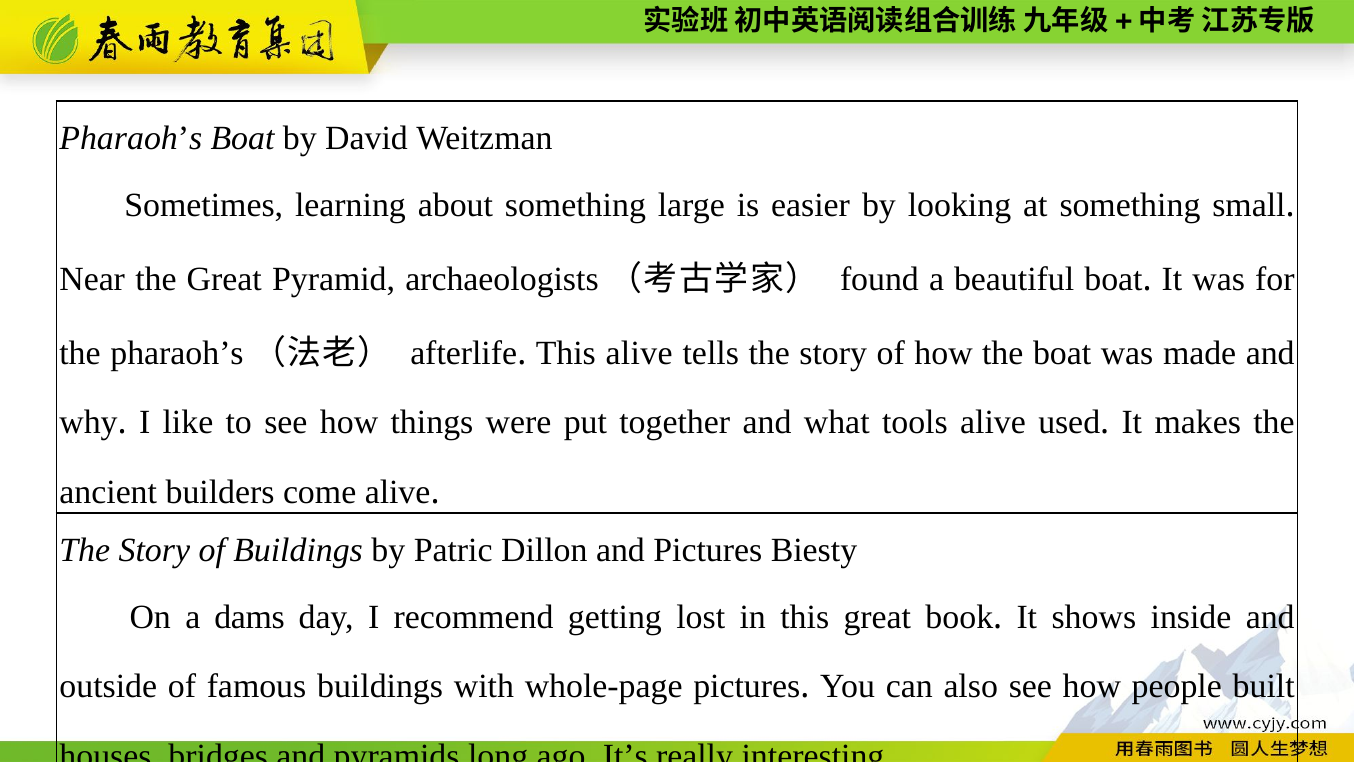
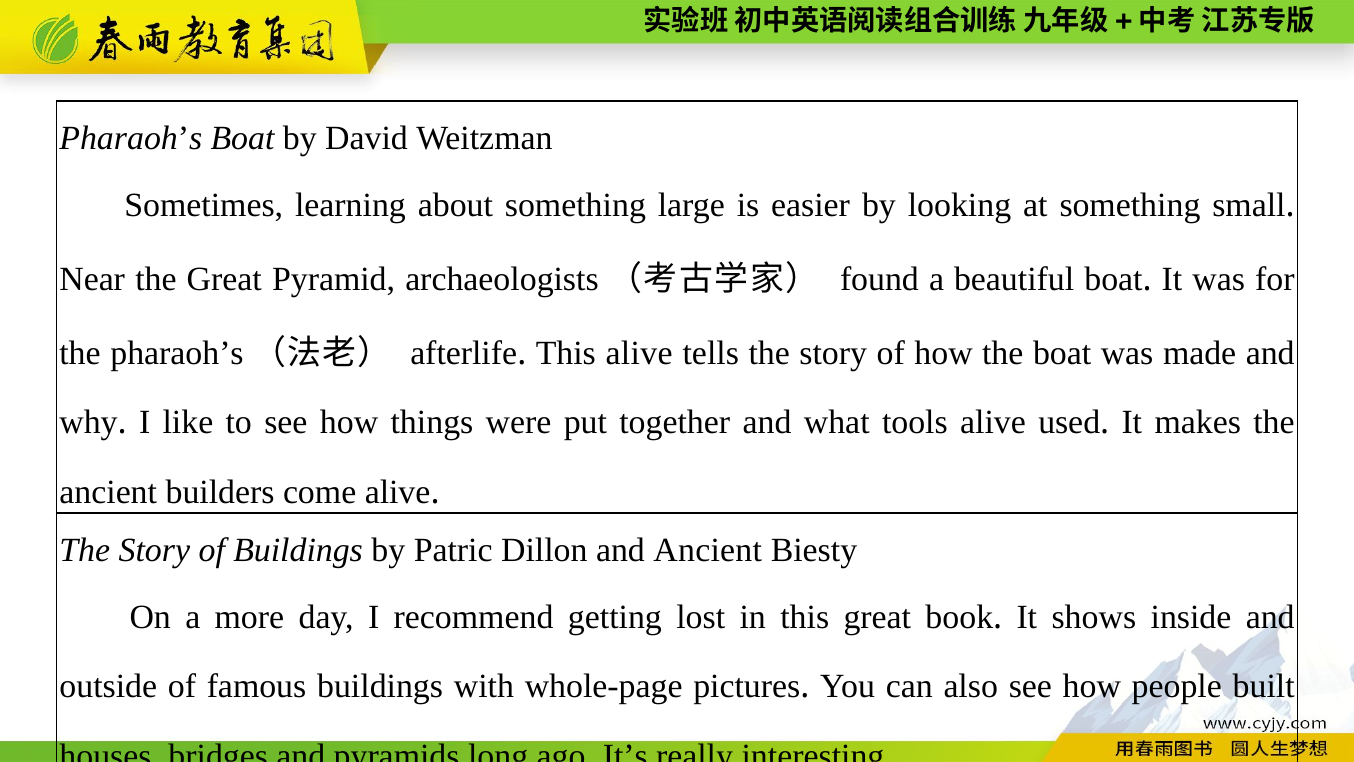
and Pictures: Pictures -> Ancient (708, 551)
dams: dams -> more (249, 617)
